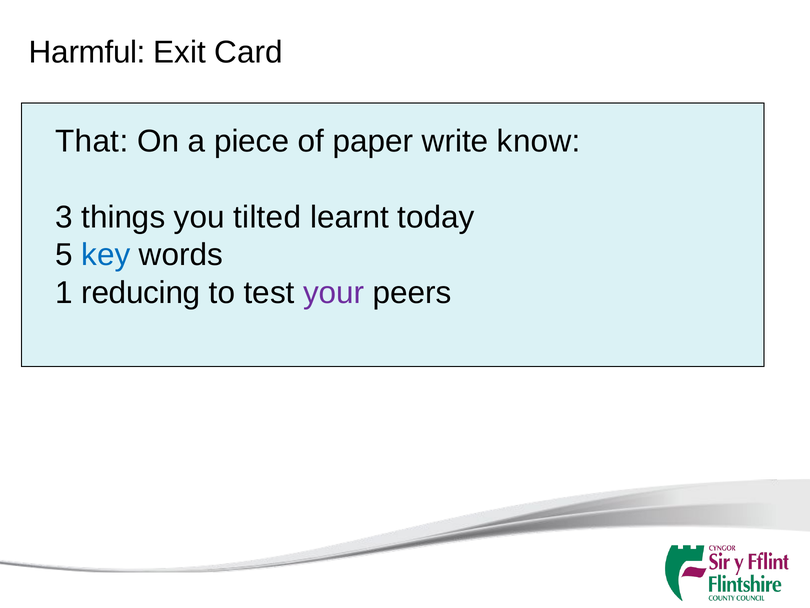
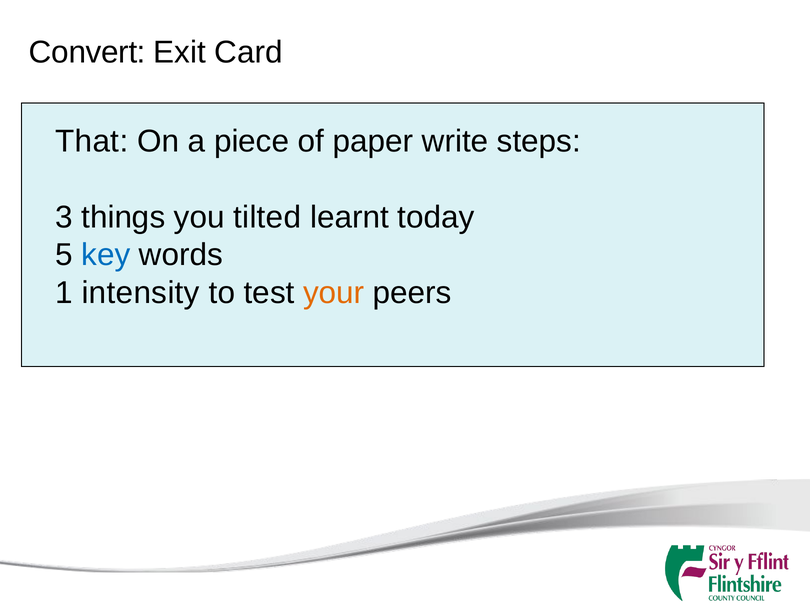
Harmful: Harmful -> Convert (87, 52)
know: know -> steps (539, 141)
reducing: reducing -> intensity (141, 293)
your colour: purple -> orange (334, 293)
